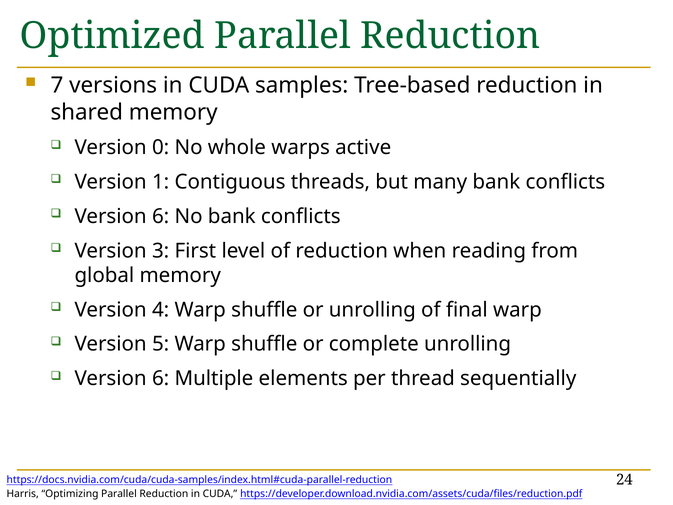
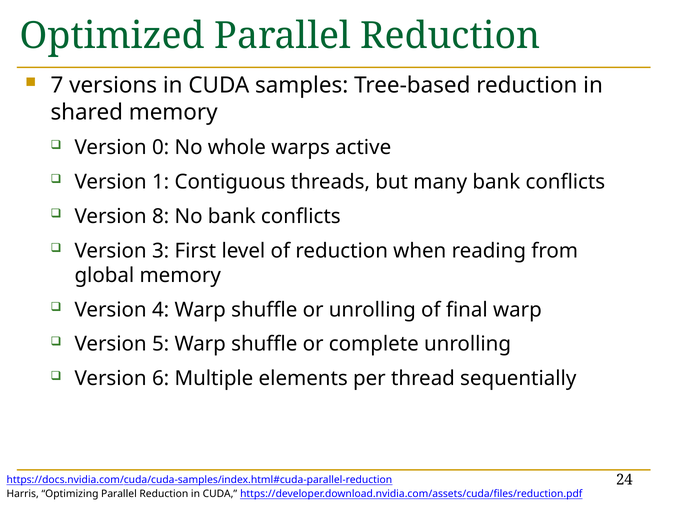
6: 6 -> 8 (161, 216)
